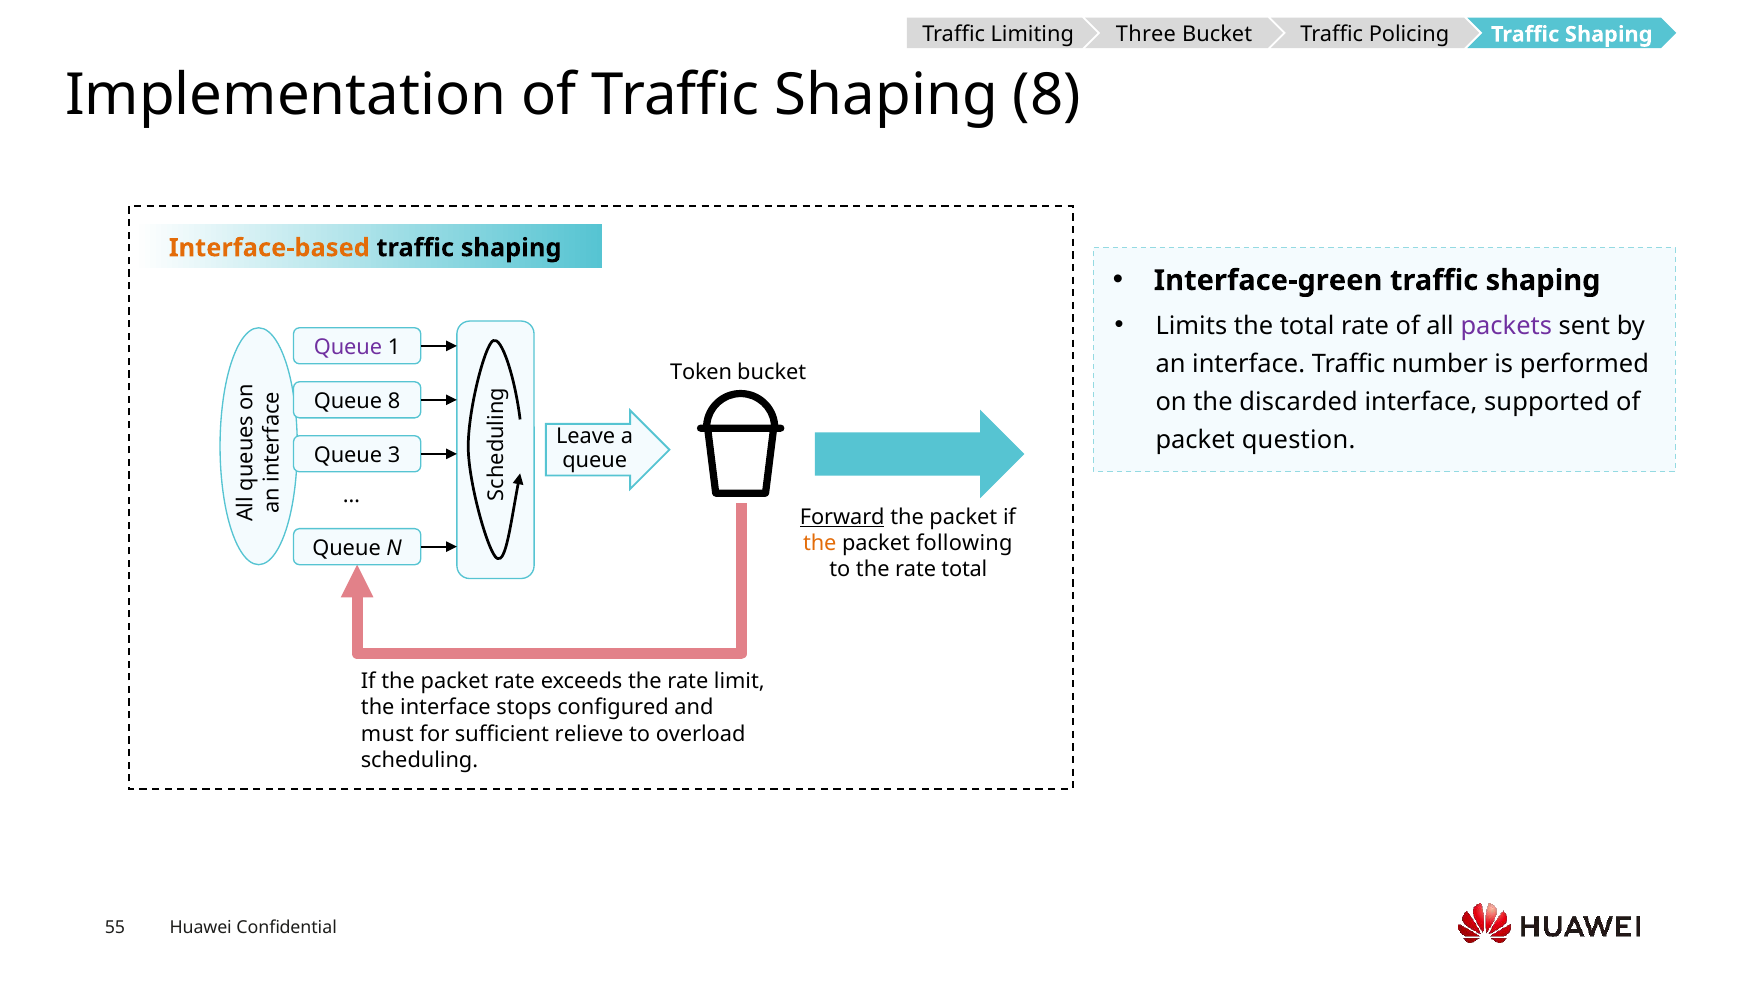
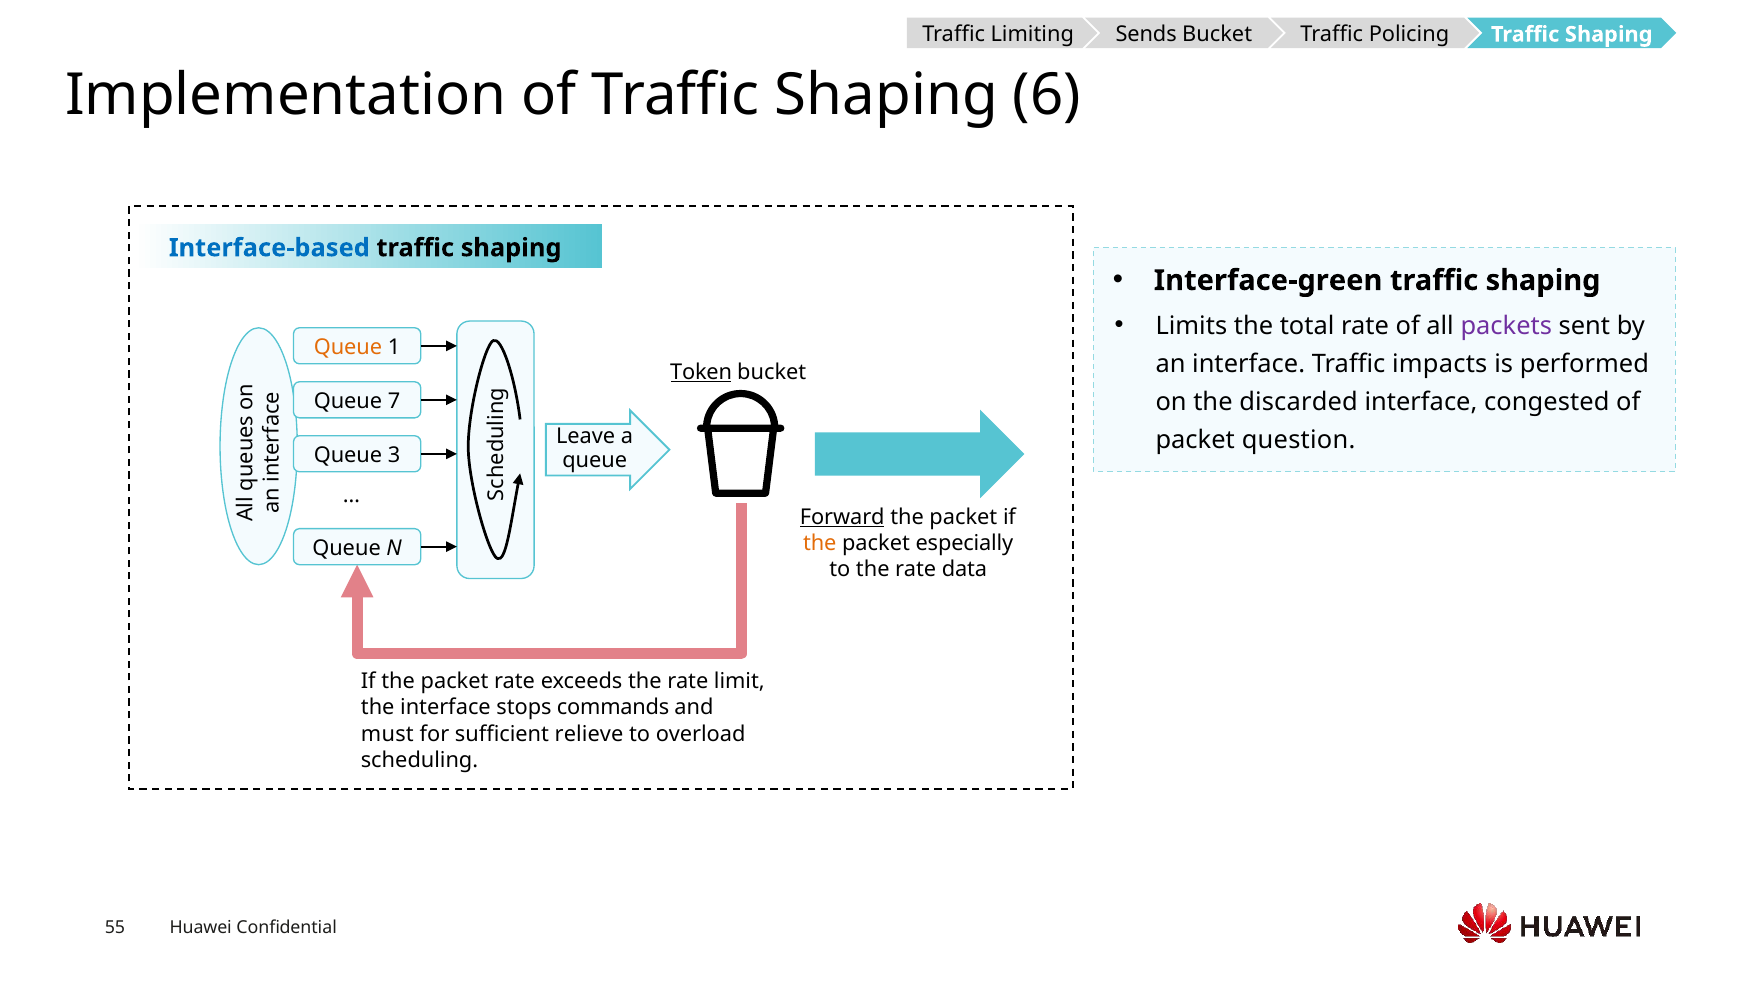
Three: Three -> Sends (1146, 34)
Shaping 8: 8 -> 6 (1047, 95)
Interface-based colour: orange -> blue (269, 248)
Queue colour: purple -> orange (348, 347)
number: number -> impacts (1440, 364)
Token underline: none -> present (701, 372)
Queue 8: 8 -> 7 (394, 401)
supported: supported -> congested (1547, 402)
following: following -> especially (964, 543)
rate total: total -> data (964, 569)
configured: configured -> commands (613, 708)
